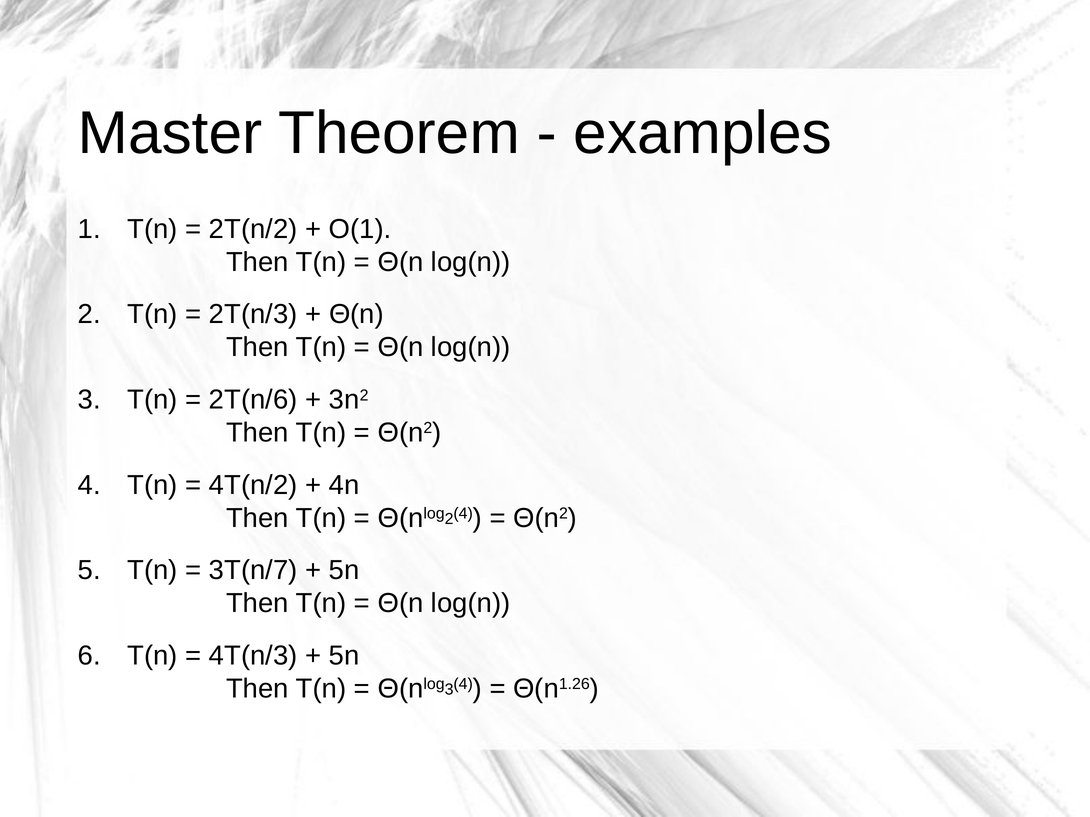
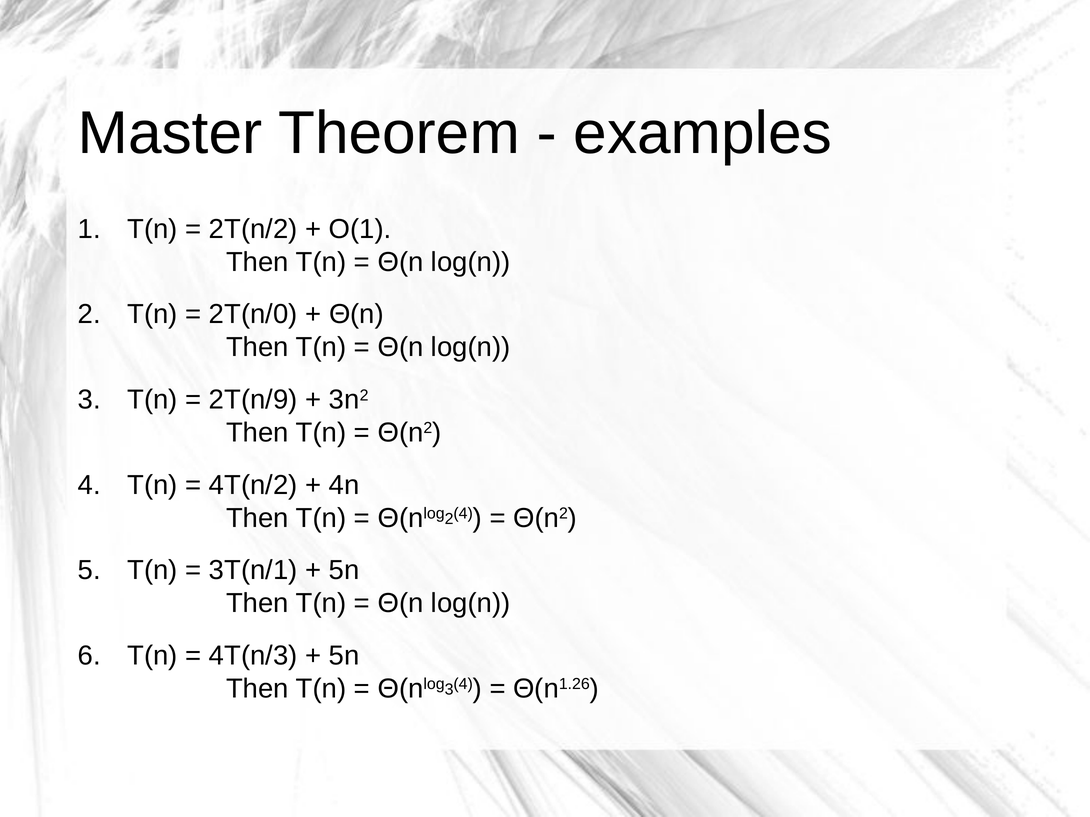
2T(n/3: 2T(n/3 -> 2T(n/0 (253, 315)
2T(n/6: 2T(n/6 -> 2T(n/9 (253, 400)
3T(n/7: 3T(n/7 -> 3T(n/1 (253, 571)
